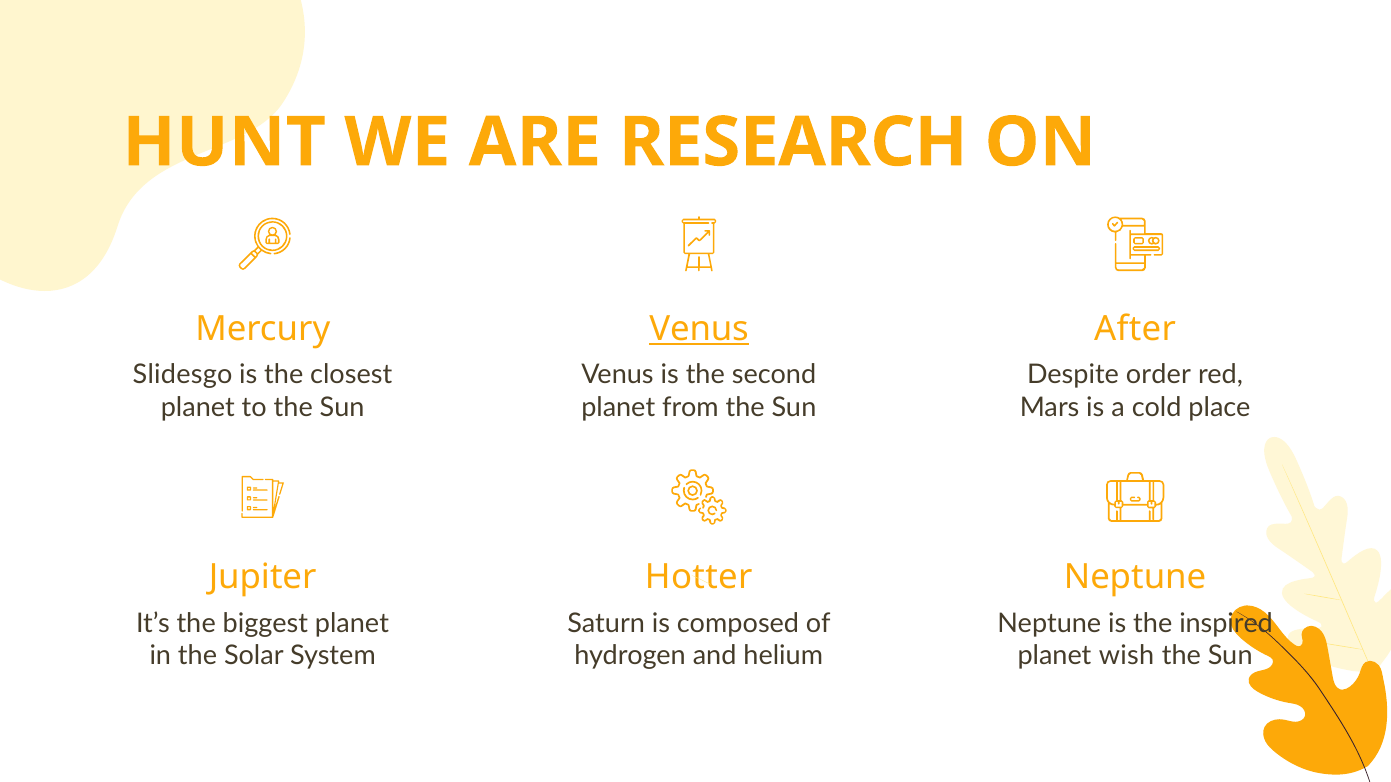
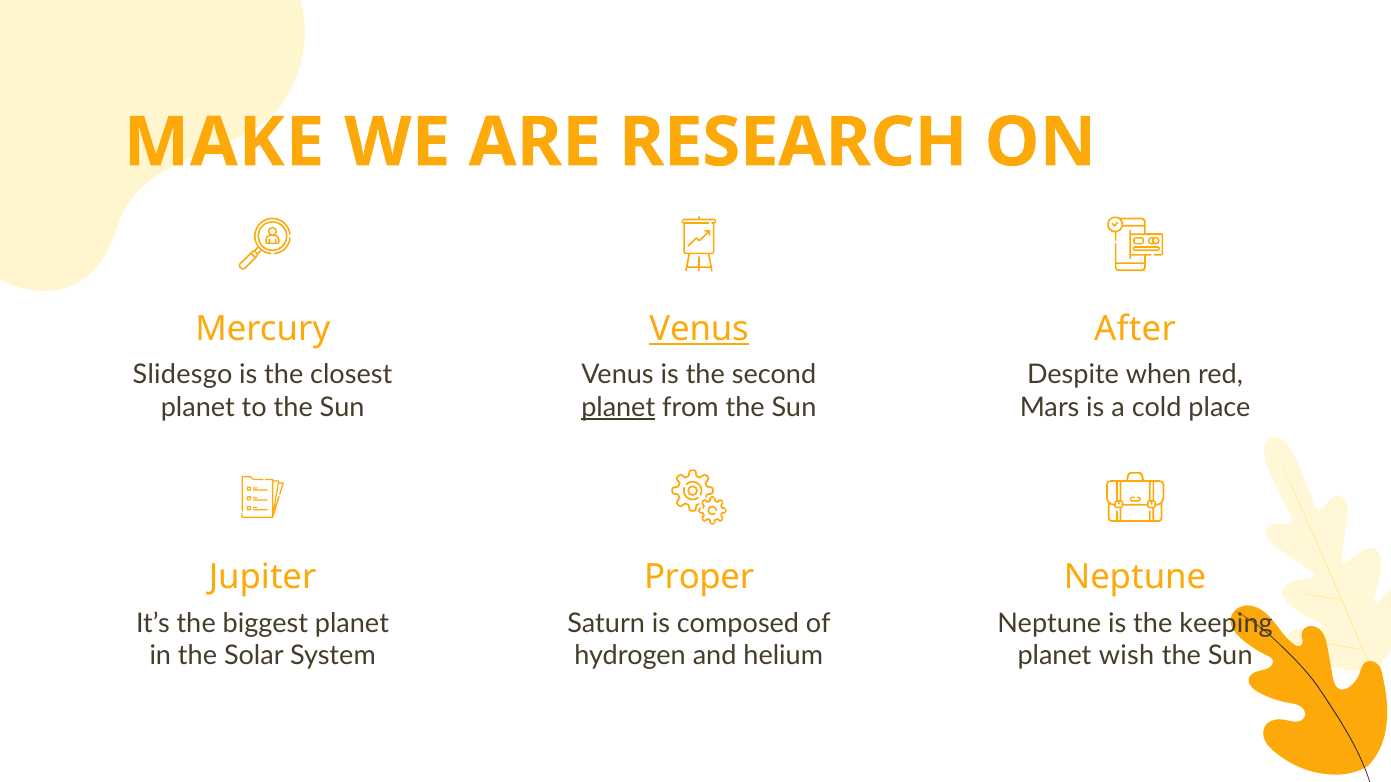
HUNT: HUNT -> MAKE (224, 143)
order: order -> when (1159, 375)
planet underline: none -> present (618, 408)
Hotter: Hotter -> Proper (699, 577)
inspired: inspired -> keeping (1226, 624)
